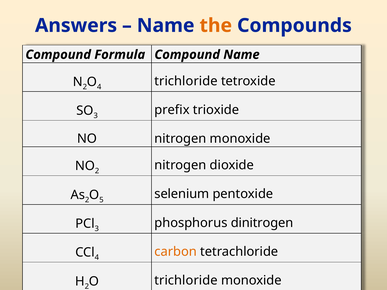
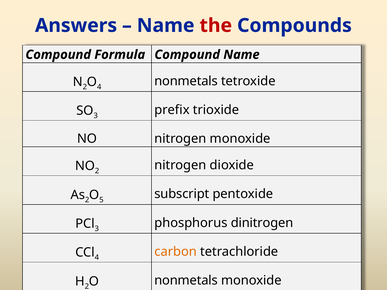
the colour: orange -> red (216, 26)
trichloride: trichloride -> nonmetals (186, 81)
selenium: selenium -> subscript (182, 194)
trichloride: trichloride -> nonmetals (186, 281)
